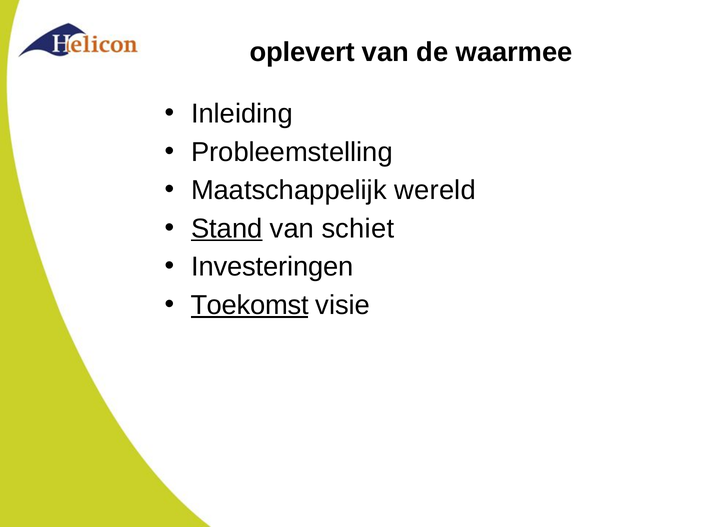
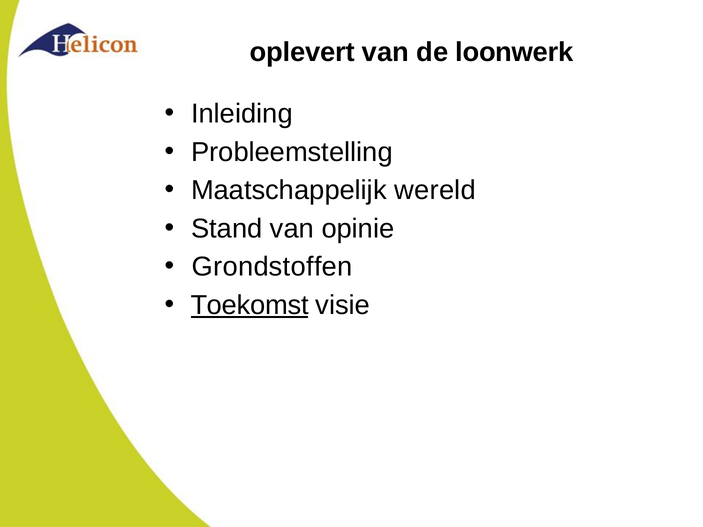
waarmee: waarmee -> loonwerk (514, 52)
Stand underline: present -> none (227, 229)
schiet: schiet -> opinie (358, 229)
Investeringen: Investeringen -> Grondstoffen (272, 267)
